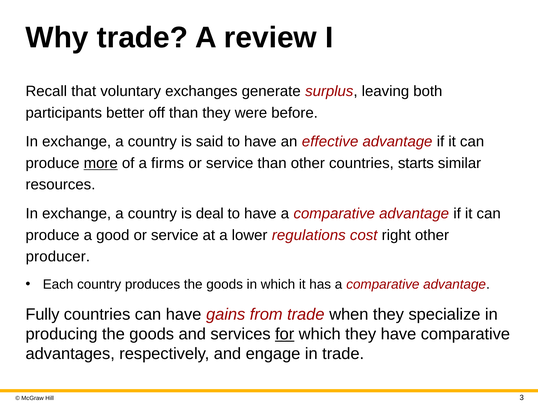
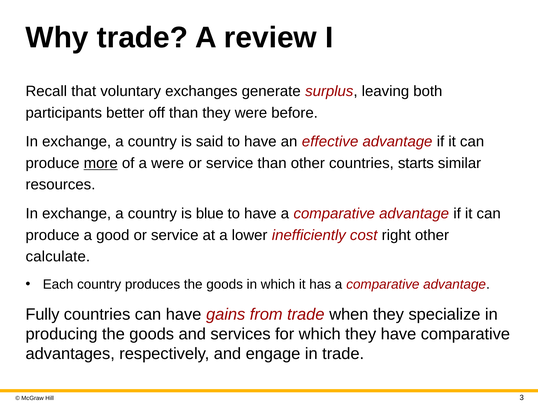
a firms: firms -> were (168, 163)
deal: deal -> blue (210, 214)
regulations: regulations -> inefficiently (309, 235)
producer: producer -> calculate (58, 257)
for underline: present -> none (285, 335)
